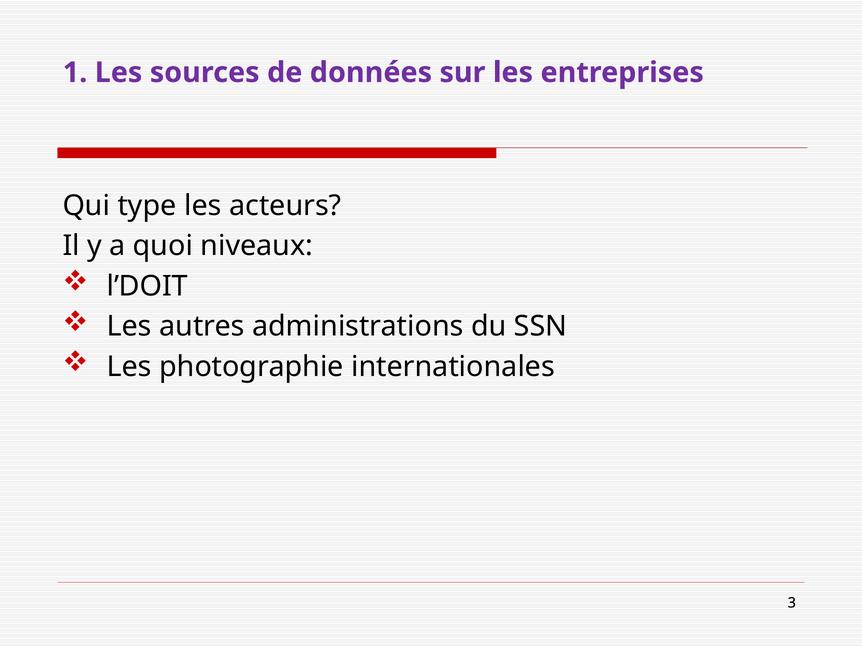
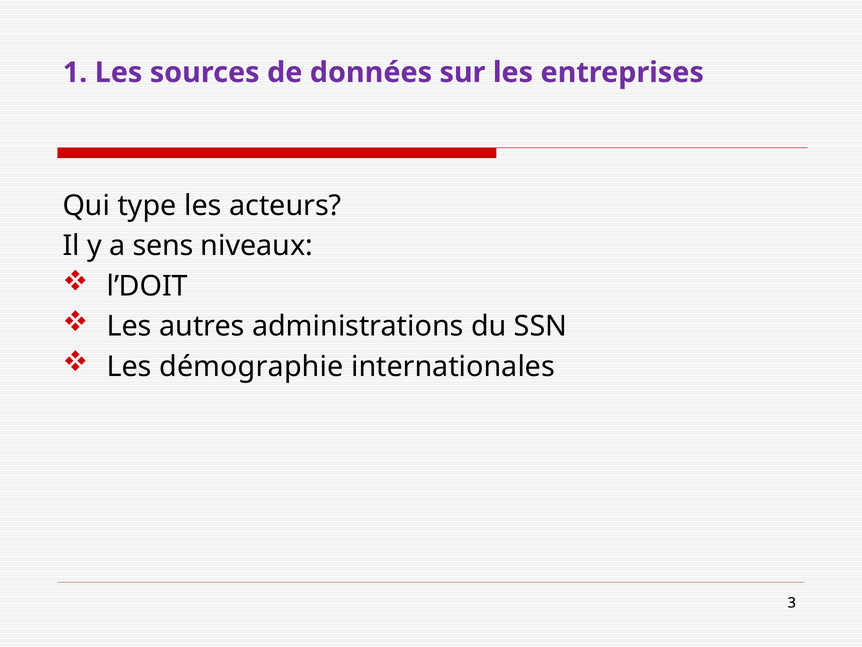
quoi: quoi -> sens (163, 246)
photographie: photographie -> démographie (251, 366)
